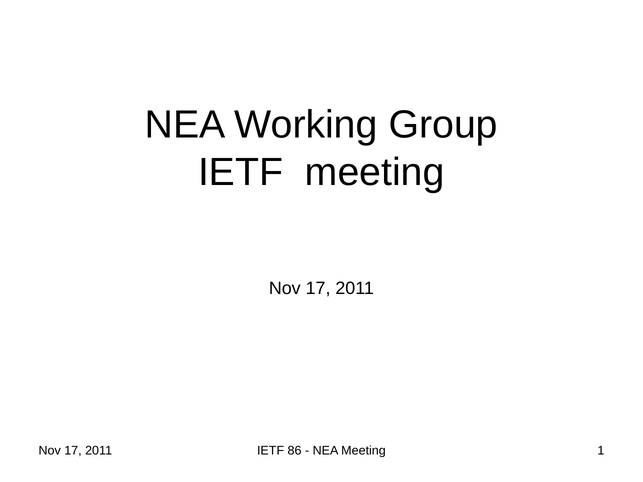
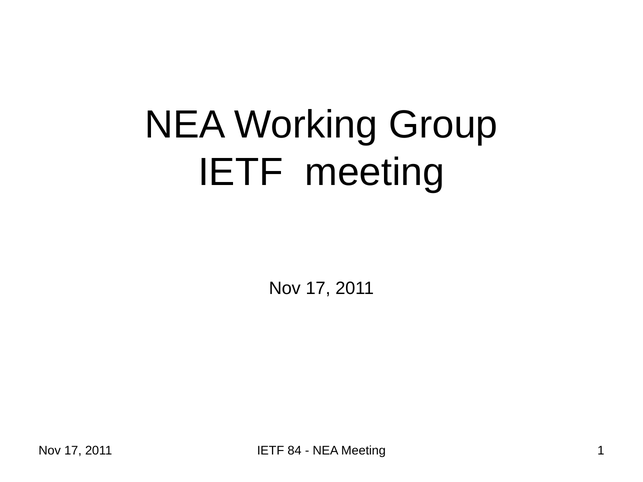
86: 86 -> 84 (295, 451)
